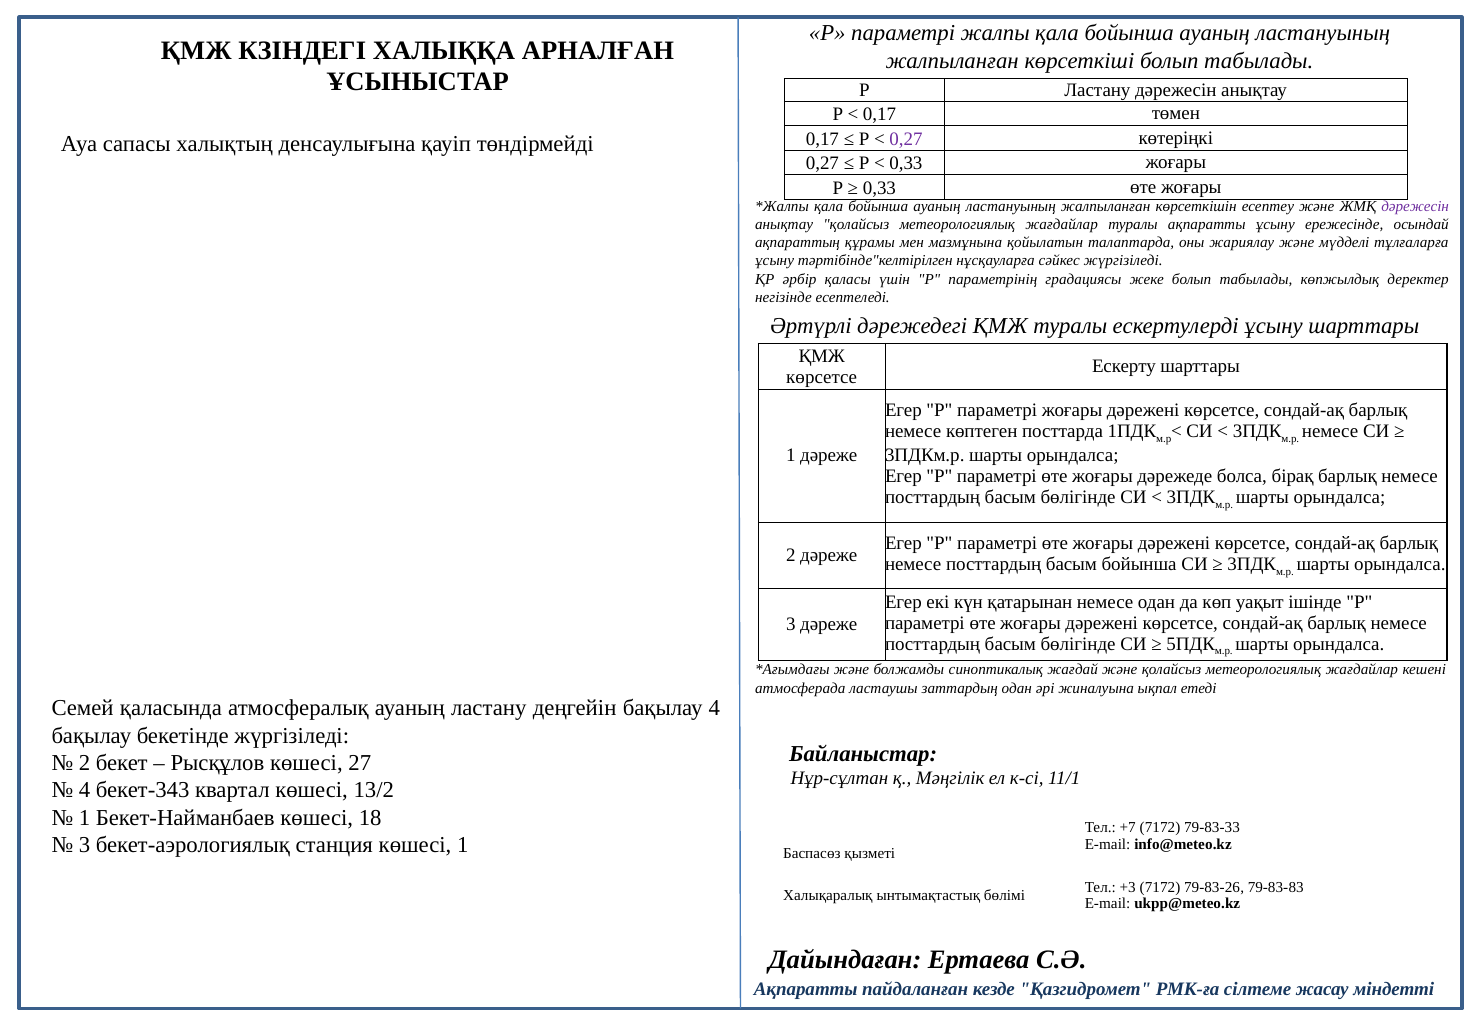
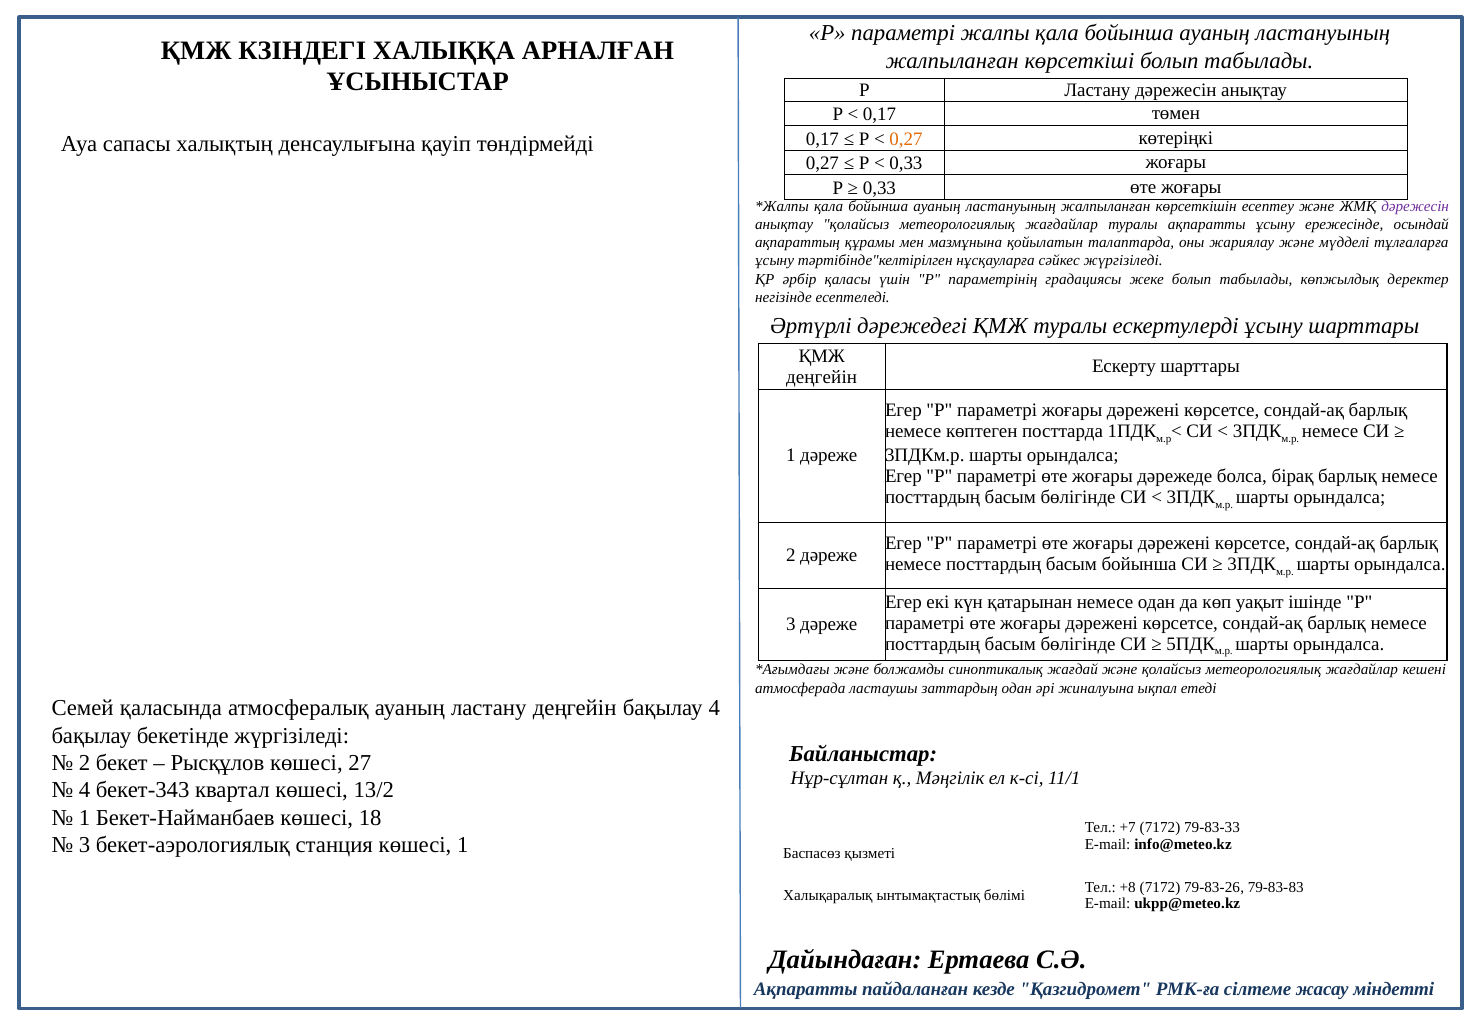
0,27 colour: purple -> orange (906, 139)
көрсетсе: көрсетсе -> деңгейін (822, 377)
+3: +3 -> +8 (1128, 886)
